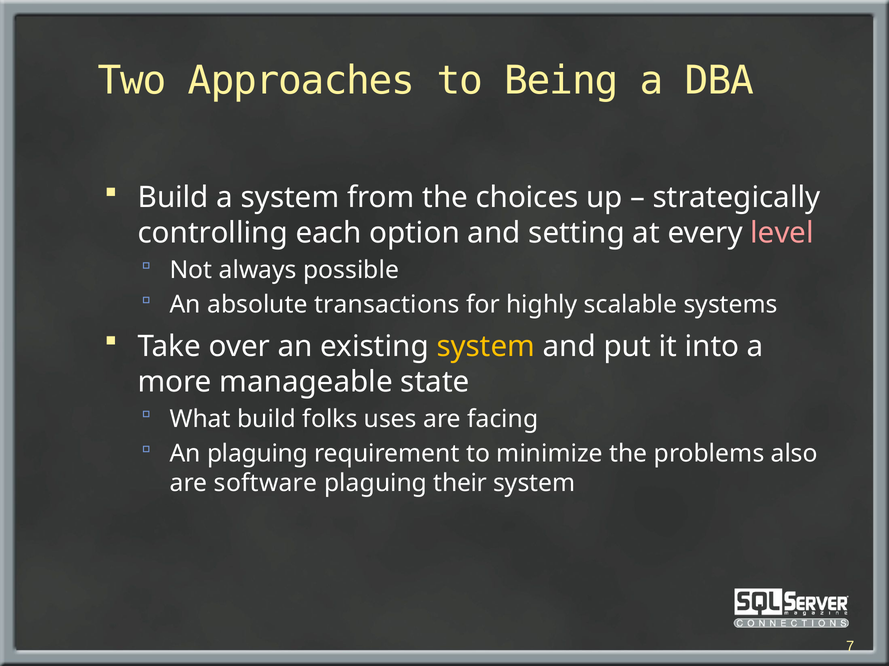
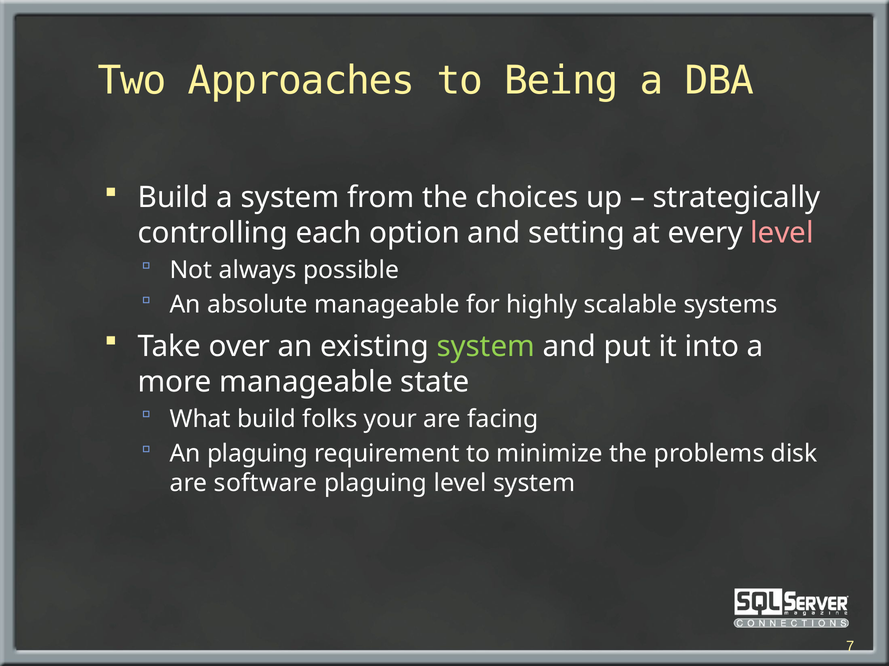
absolute transactions: transactions -> manageable (387, 305)
system colour: yellow -> light green (486, 347)
uses: uses -> your (390, 419)
also: also -> disk (794, 454)
plaguing their: their -> level (460, 484)
